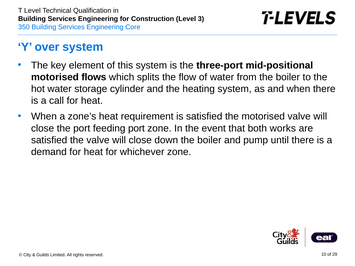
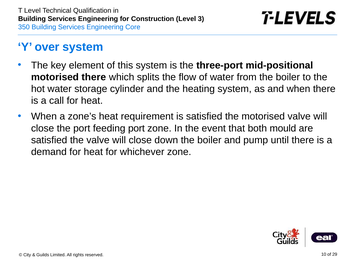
motorised flows: flows -> there (94, 77)
works: works -> mould (283, 128)
